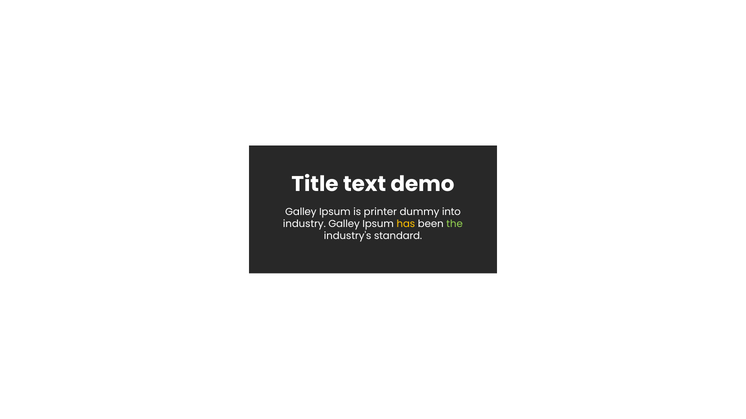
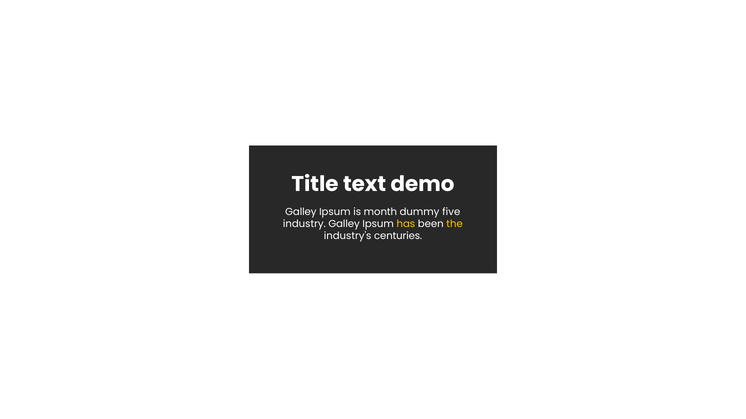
printer: printer -> month (380, 212)
into: into -> five (451, 212)
the colour: light green -> yellow (455, 224)
standard: standard -> centuries (398, 236)
